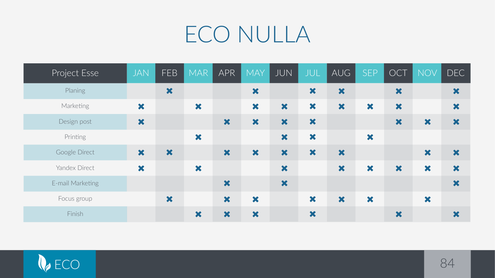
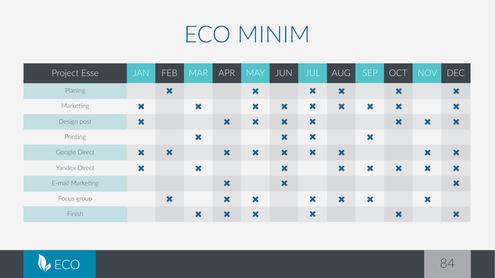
NULLA: NULLA -> MINIM (274, 35)
